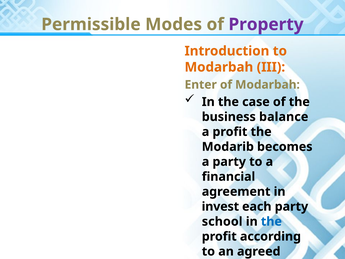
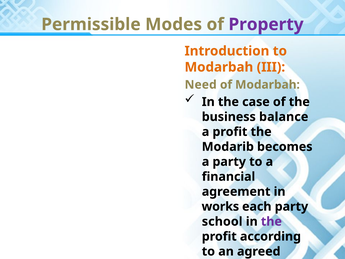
Enter: Enter -> Need (201, 85)
invest: invest -> works (220, 206)
the colour: blue -> purple (271, 221)
